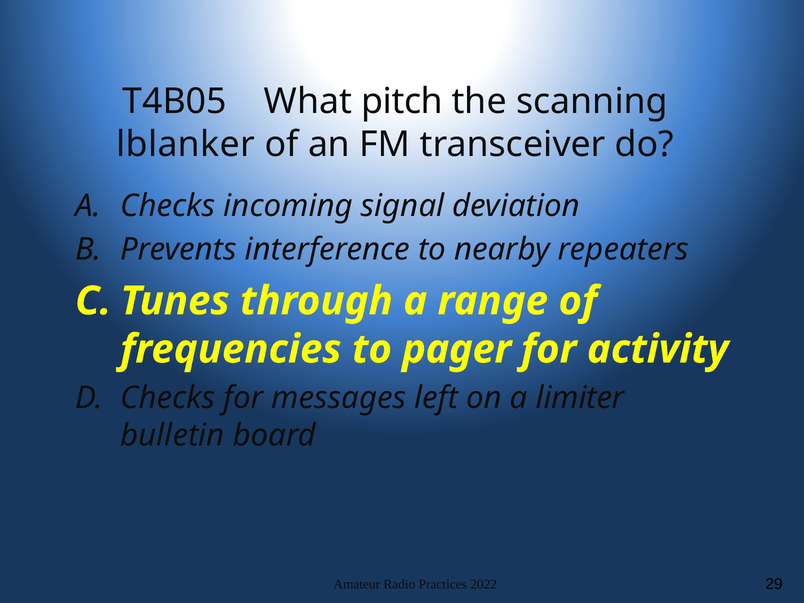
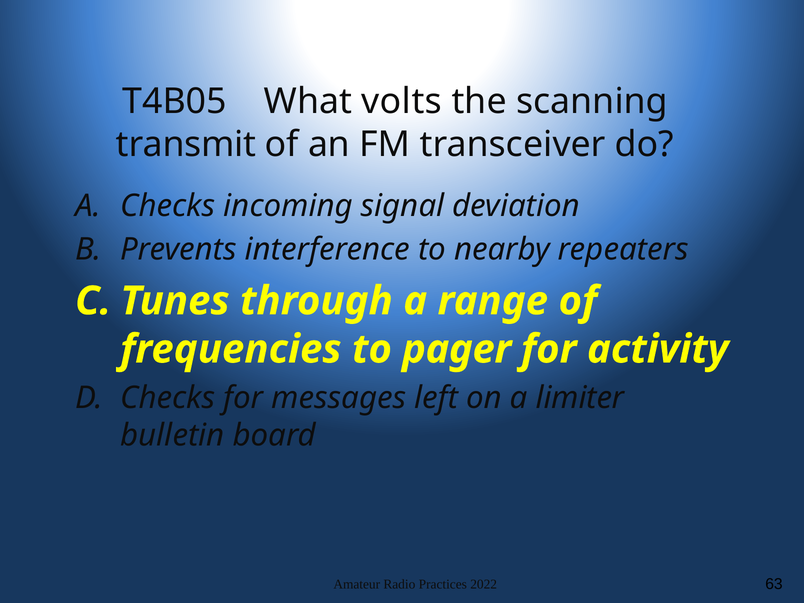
pitch: pitch -> volts (402, 102)
lblanker: lblanker -> transmit (186, 145)
29: 29 -> 63 (774, 584)
